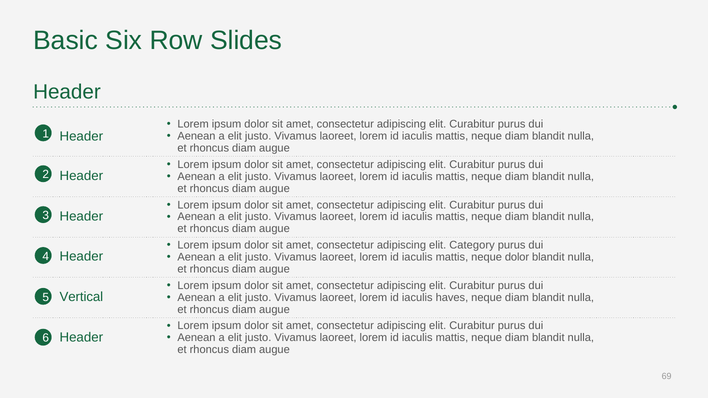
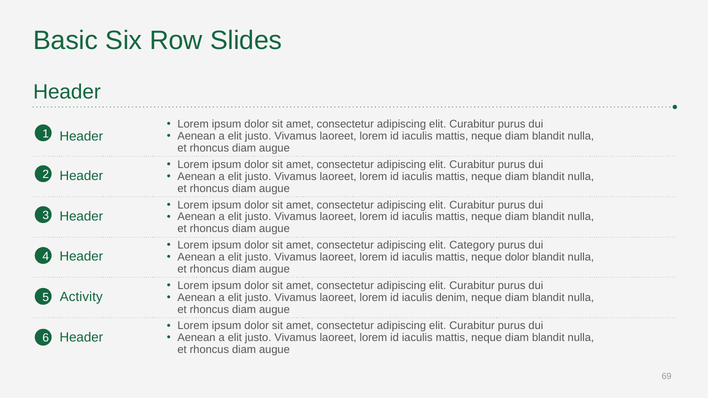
Vertical: Vertical -> Activity (81, 297)
haves: haves -> denim (452, 298)
